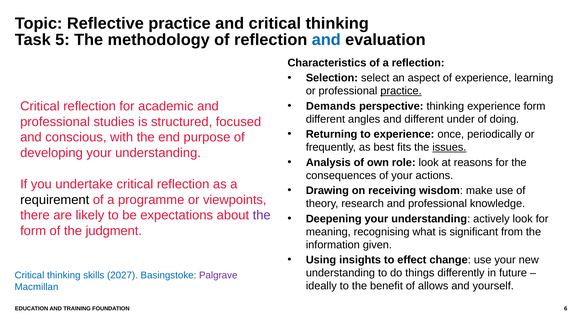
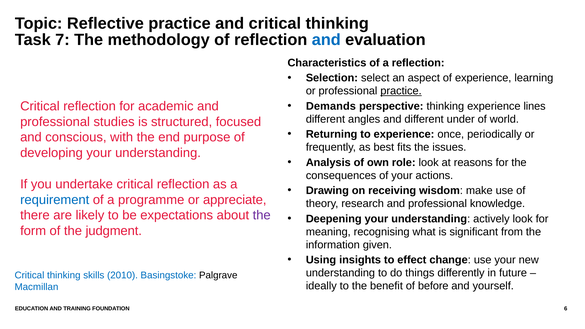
5: 5 -> 7 (62, 40)
experience form: form -> lines (535, 106)
doing: doing -> world (504, 119)
issues underline: present -> none (449, 147)
requirement colour: black -> blue (55, 200)
viewpoints: viewpoints -> appreciate (235, 200)
2027: 2027 -> 2010 (123, 275)
Palgrave colour: purple -> black (218, 275)
allows: allows -> before (433, 286)
